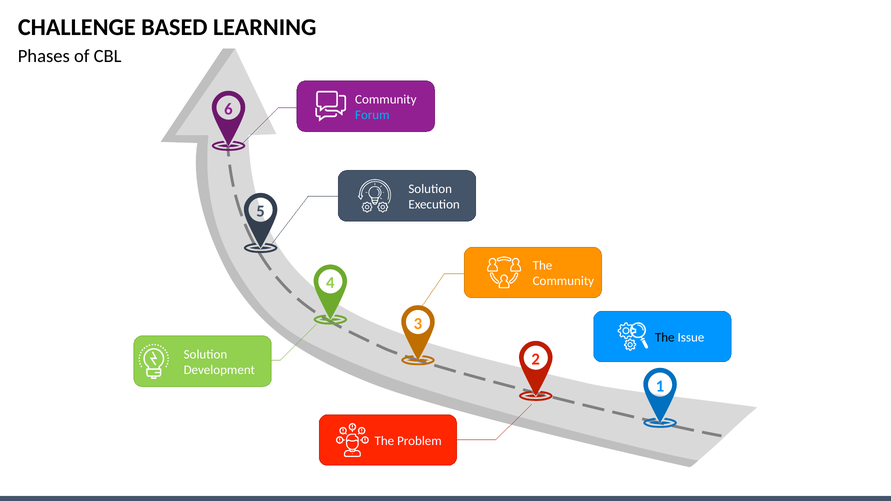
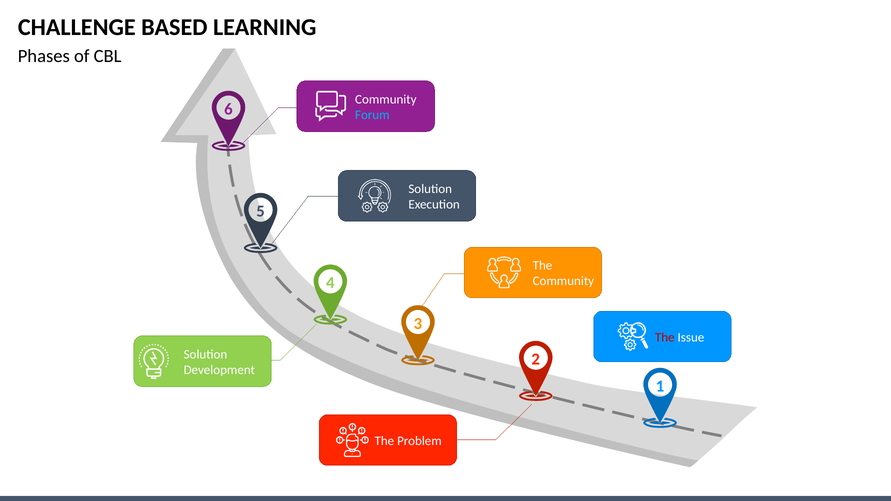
The colour: black -> red (665, 338)
